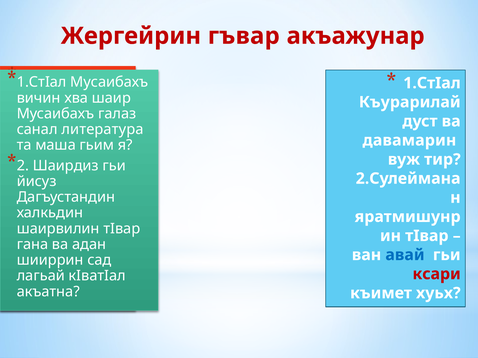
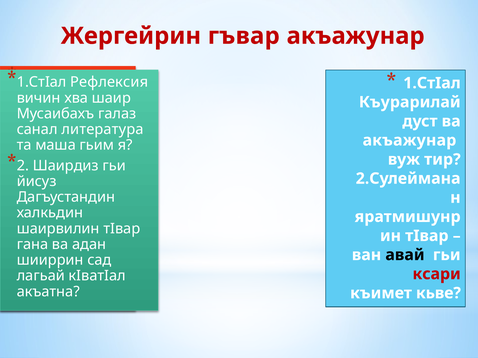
Мусаибахъ: Мусаибахъ -> Рефлексия (109, 82)
давамарин: давамарин -> акъажунар (409, 141)
авай colour: blue -> black (405, 255)
хуьх: хуьх -> кьве (438, 293)
